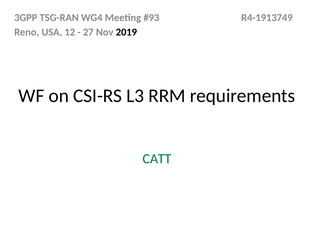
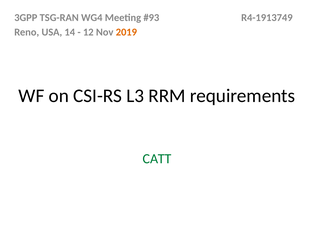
12: 12 -> 14 (70, 32)
27: 27 -> 12 (88, 32)
2019 colour: black -> orange (126, 32)
